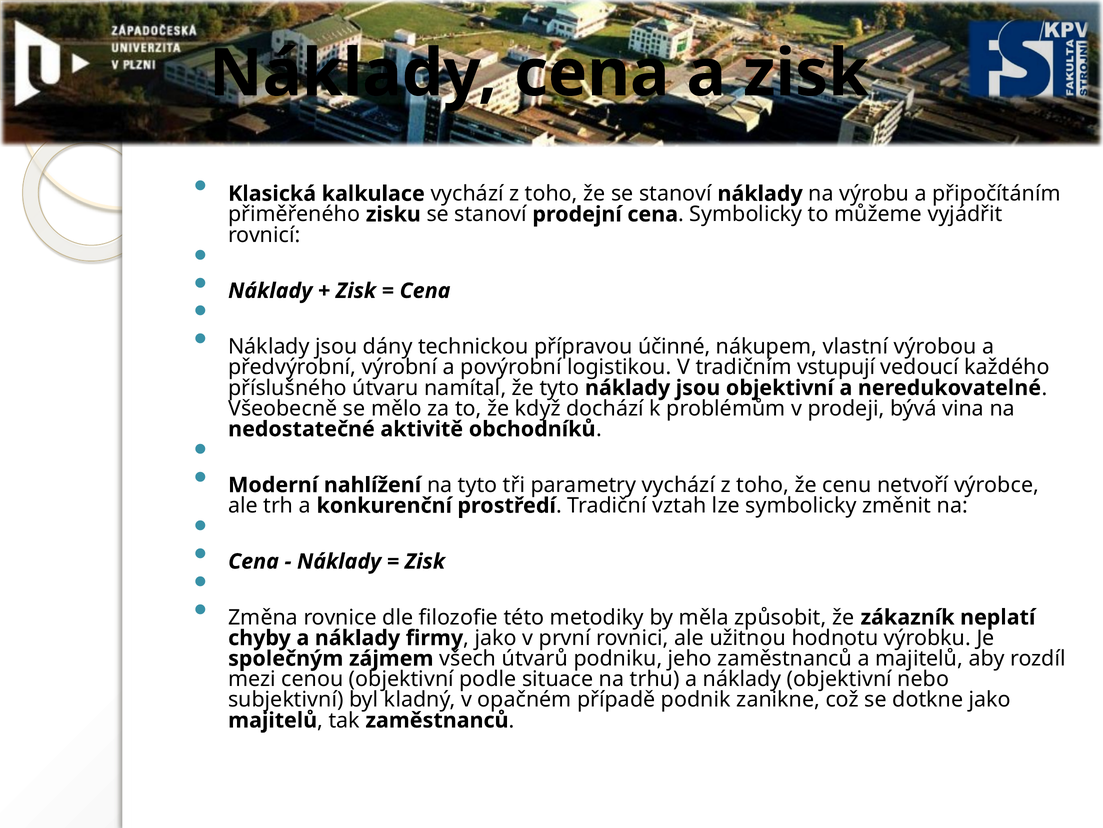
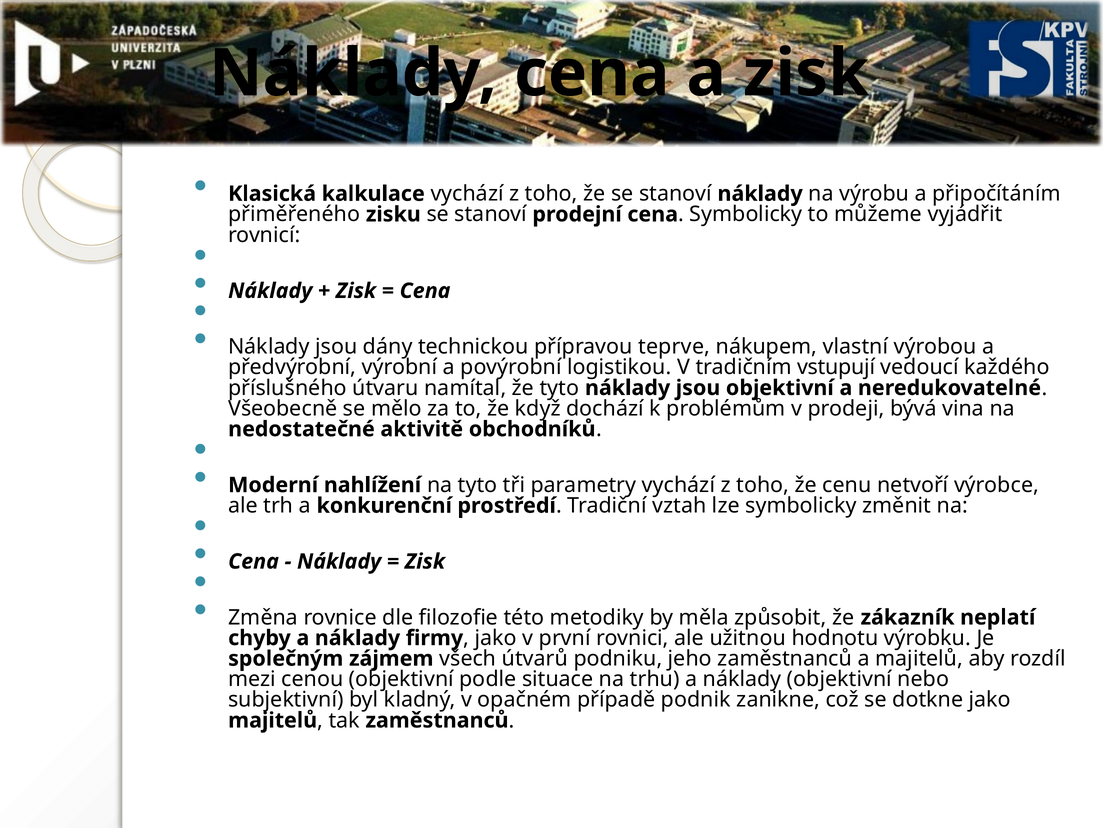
účinné: účinné -> teprve (674, 346)
